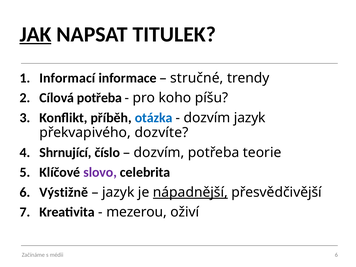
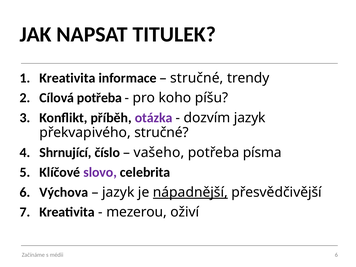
JAK underline: present -> none (36, 34)
Informací: Informací -> Kreativita (67, 78)
otázka colour: blue -> purple (154, 118)
překvapivého dozvíte: dozvíte -> stručné (162, 133)
dozvím: dozvím -> vašeho (159, 153)
teorie: teorie -> písma (262, 153)
Výstižně: Výstižně -> Výchova (64, 192)
